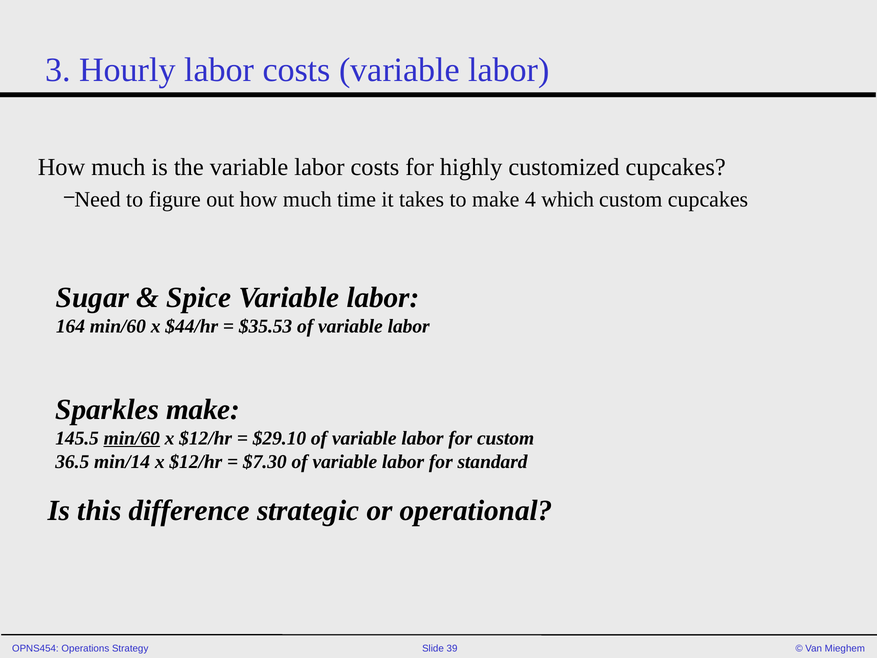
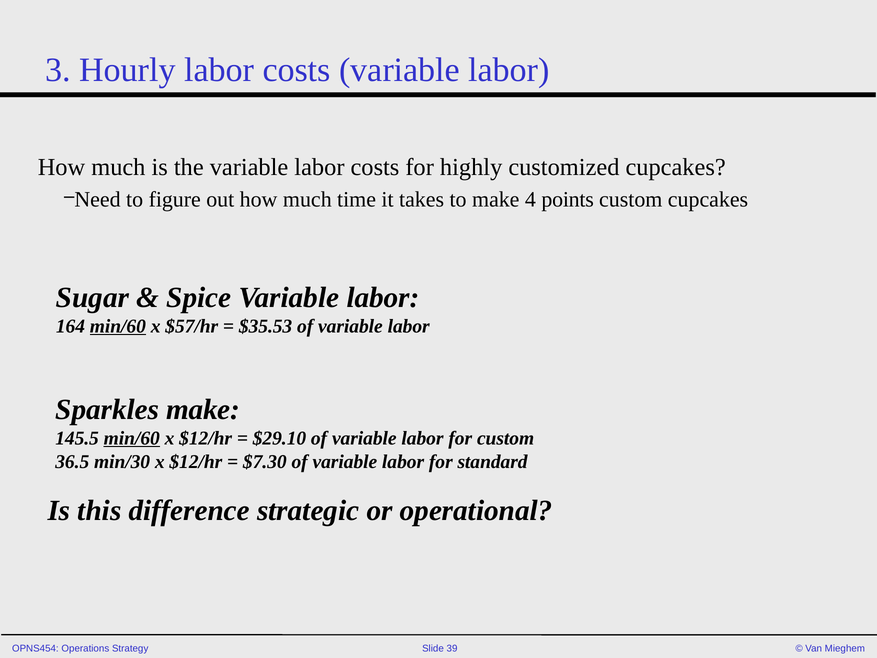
which: which -> points (568, 199)
min/60 underline: none -> present (118, 326)
$44/hr: $44/hr -> $57/hr (192, 326)
min/14: min/14 -> min/30 (122, 461)
